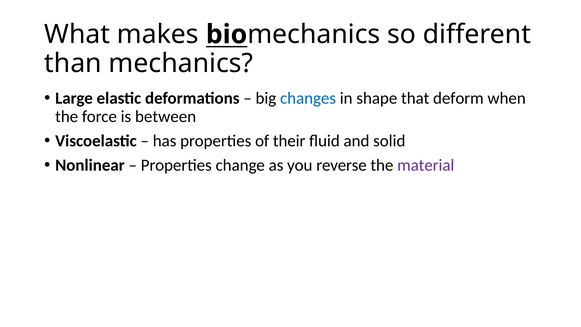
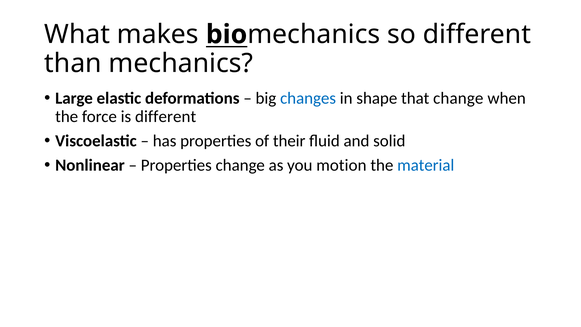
that deform: deform -> change (458, 98)
is between: between -> different (166, 117)
reverse: reverse -> motion (341, 165)
material colour: purple -> blue (426, 165)
